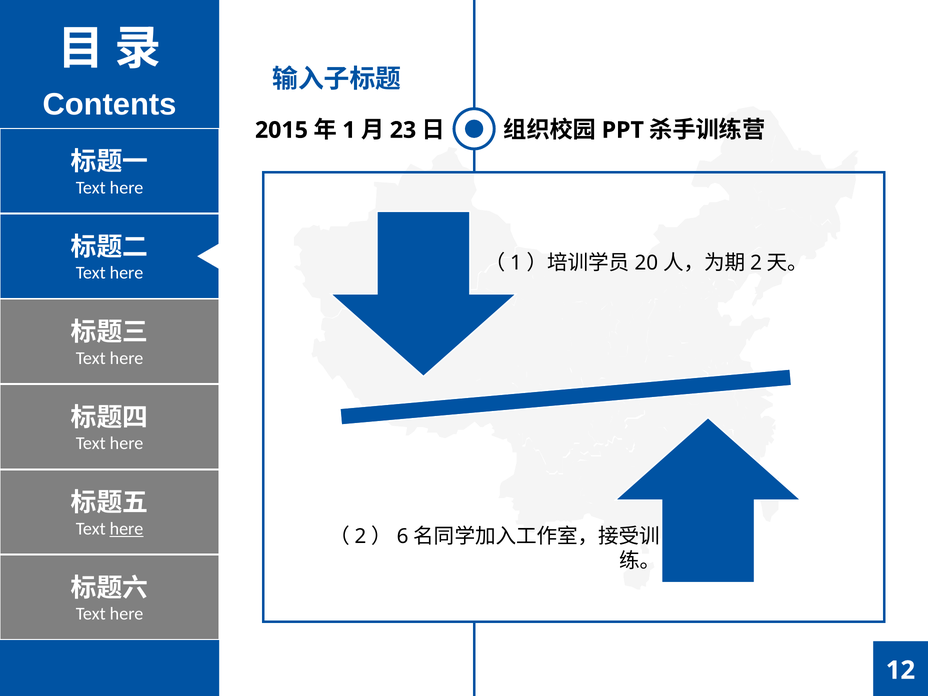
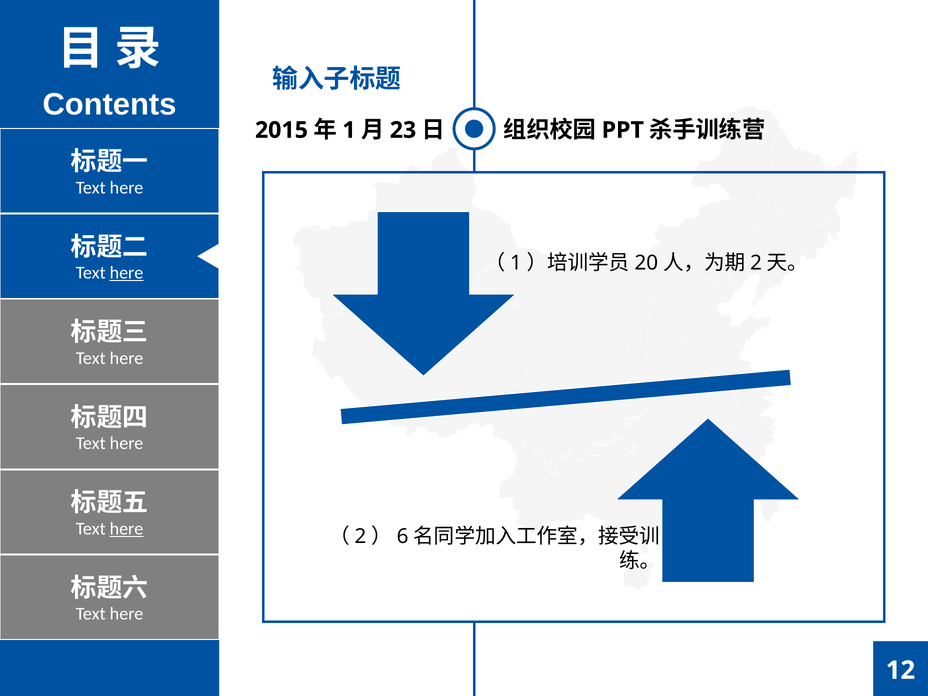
here underline: none -> present (126, 273)
